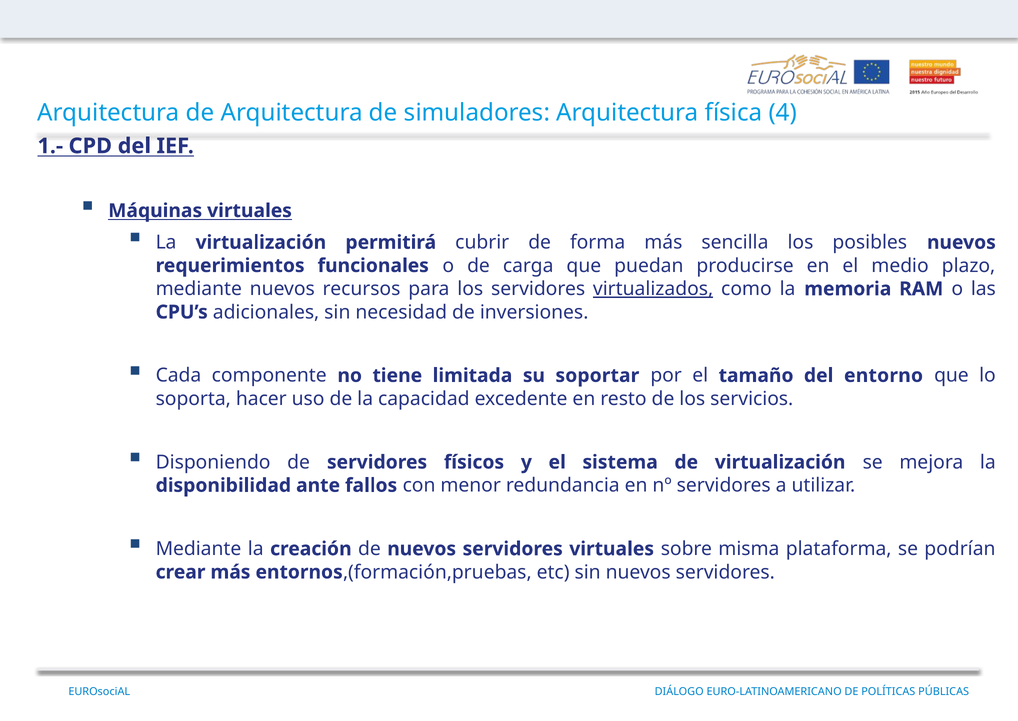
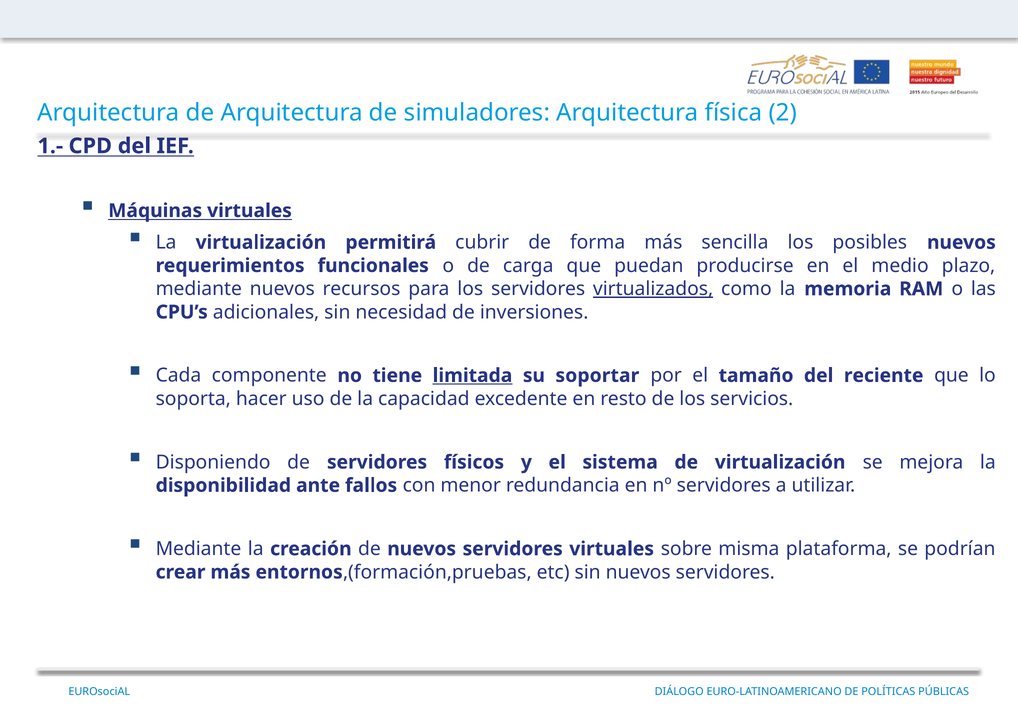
4: 4 -> 2 (783, 112)
limitada underline: none -> present (472, 375)
entorno: entorno -> reciente (884, 375)
